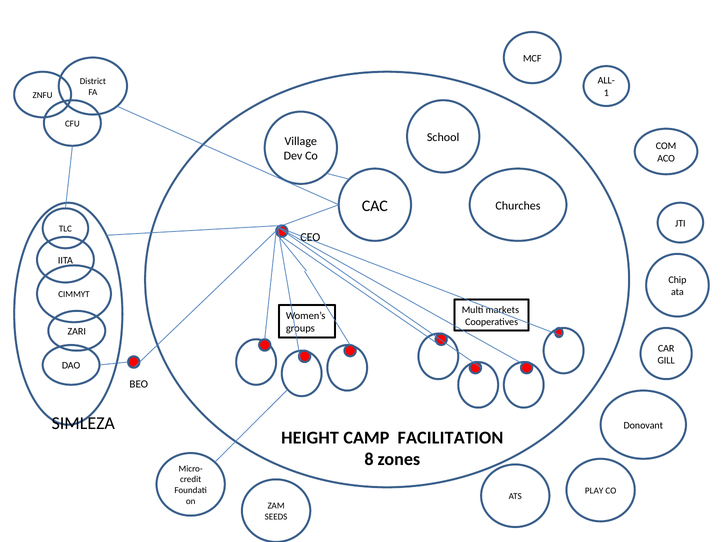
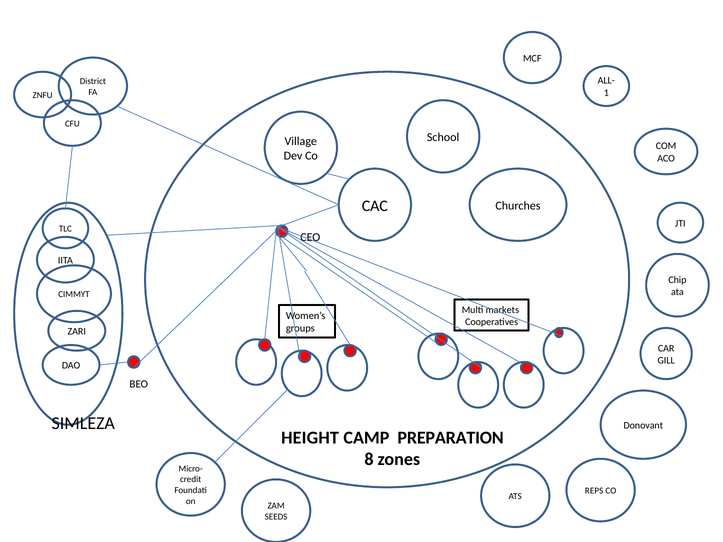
FACILITATION: FACILITATION -> PREPARATION (451, 438)
PLAY: PLAY -> REPS (594, 491)
